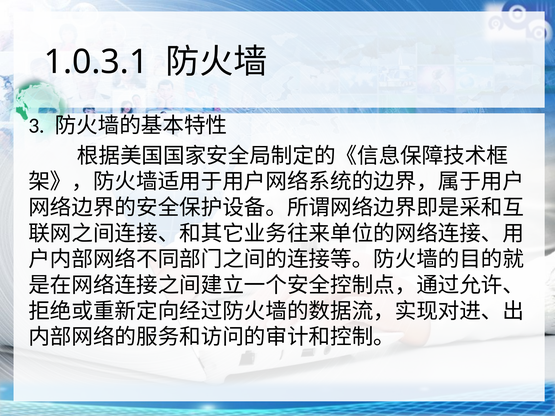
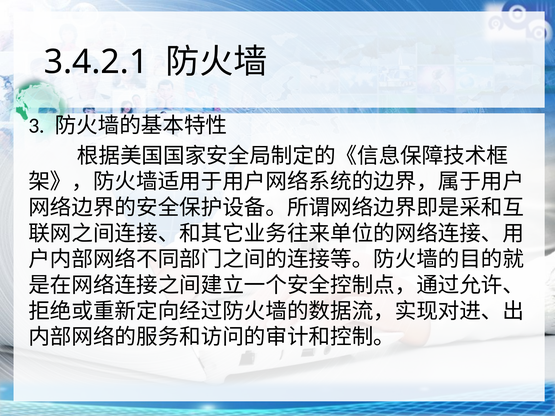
1.0.3.1: 1.0.3.1 -> 3.4.2.1 (96, 62)
